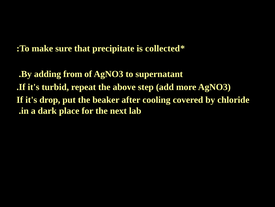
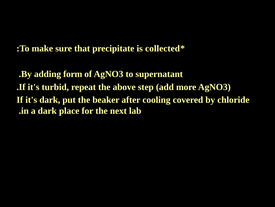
from: from -> form (73, 74)
it's drop: drop -> dark (50, 100)
